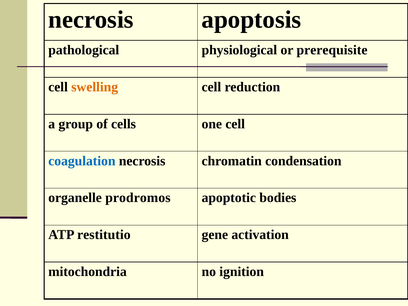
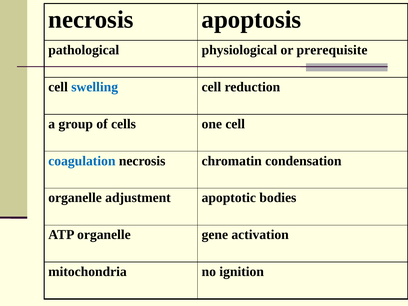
swelling colour: orange -> blue (95, 87)
prodromos: prodromos -> adjustment (138, 198)
ATP restitutio: restitutio -> organelle (104, 235)
